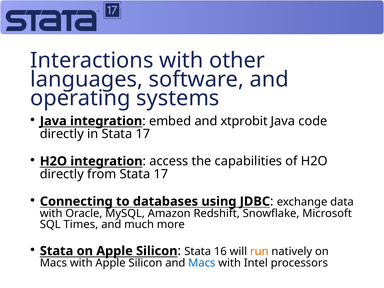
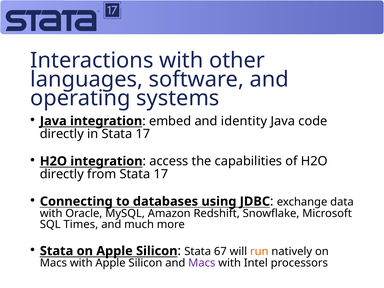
xtprobit: xtprobit -> identity (244, 121)
16: 16 -> 67 (220, 252)
Macs colour: blue -> purple (202, 263)
